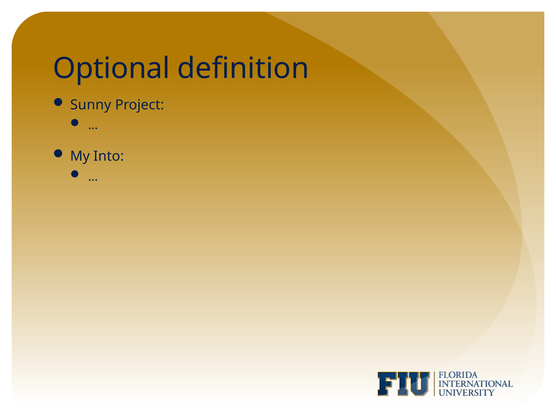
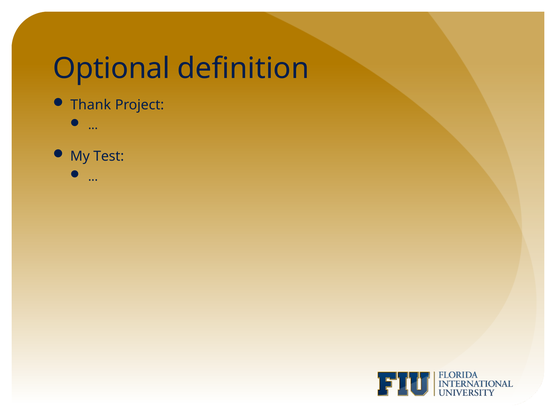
Sunny: Sunny -> Thank (91, 105)
Into: Into -> Test (109, 156)
